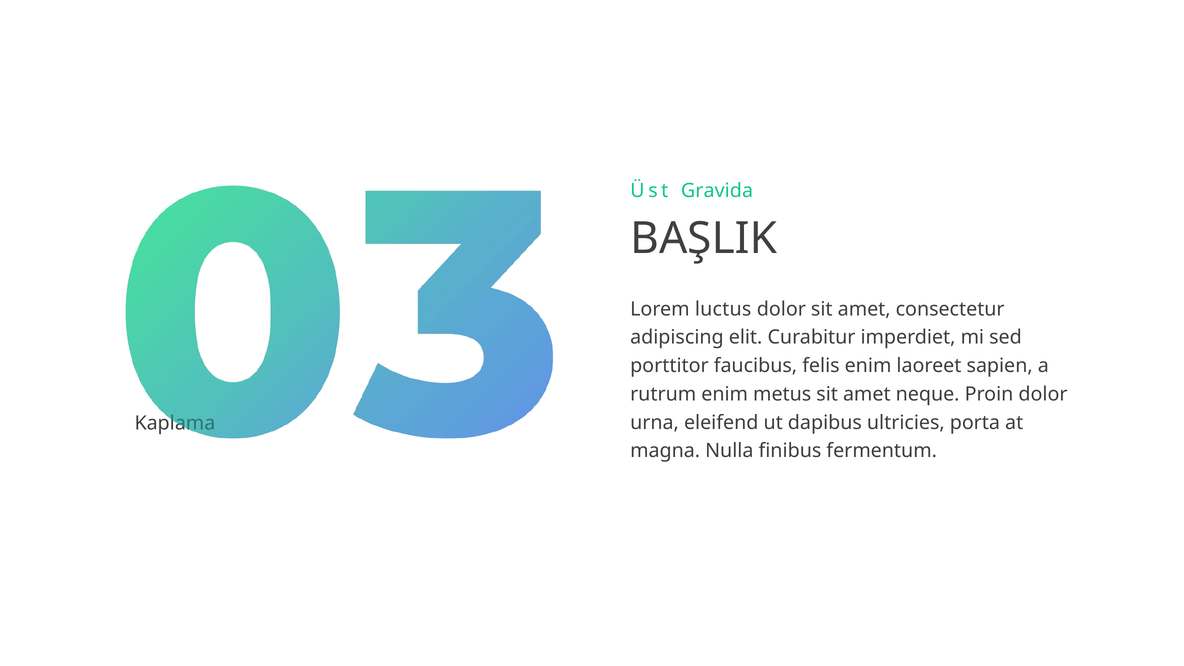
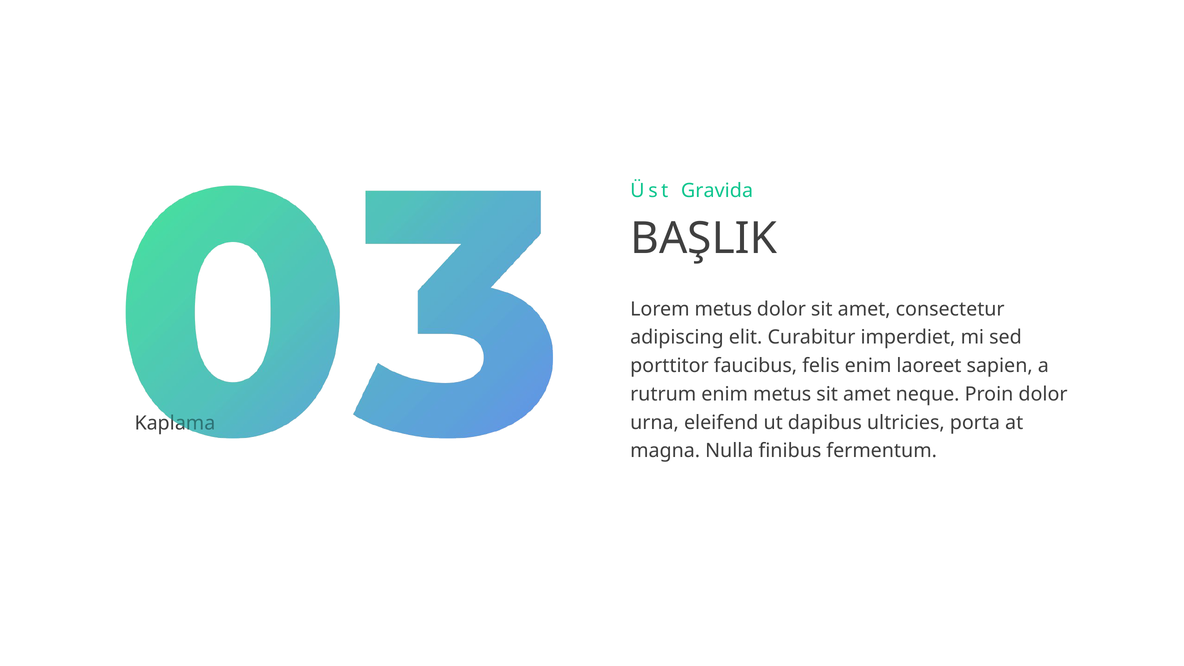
Lorem luctus: luctus -> metus (723, 309)
